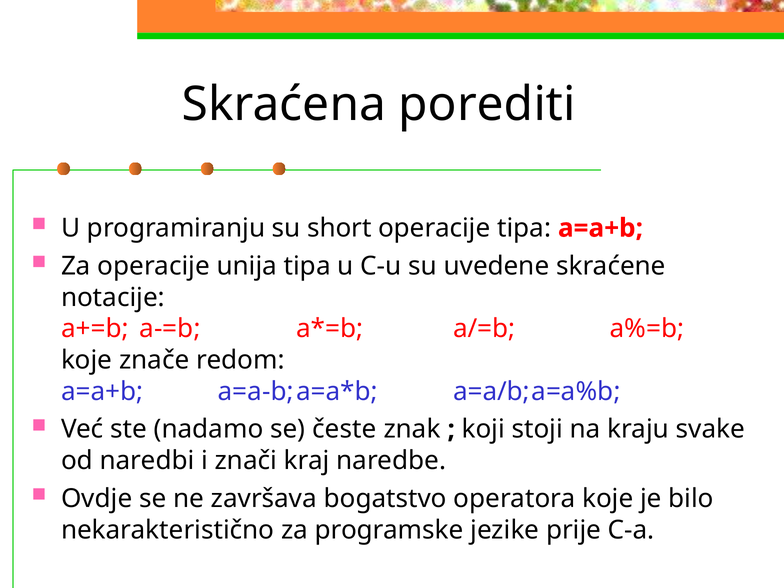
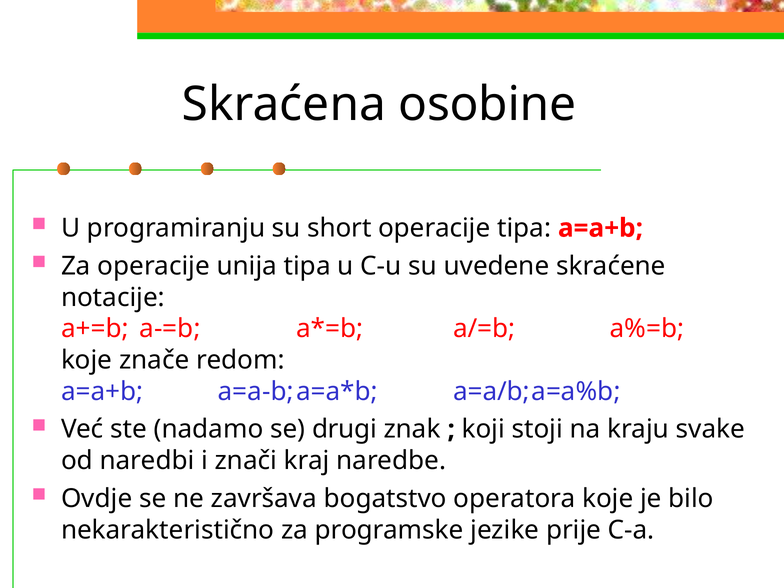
porediti: porediti -> osobine (487, 105)
česte: česte -> drugi (345, 429)
